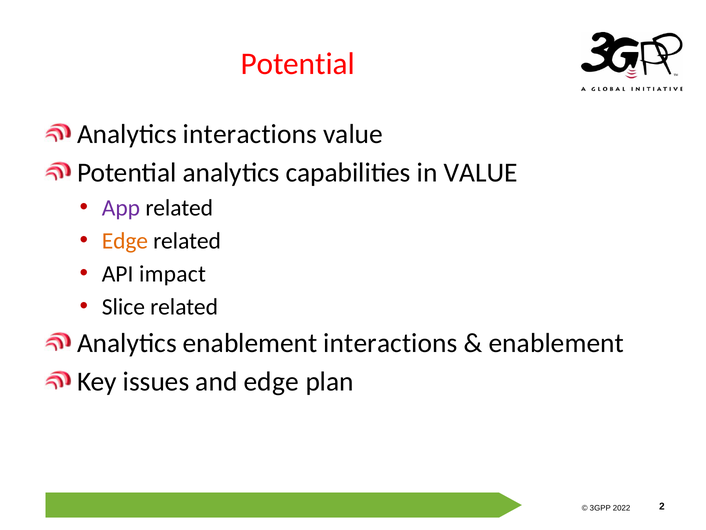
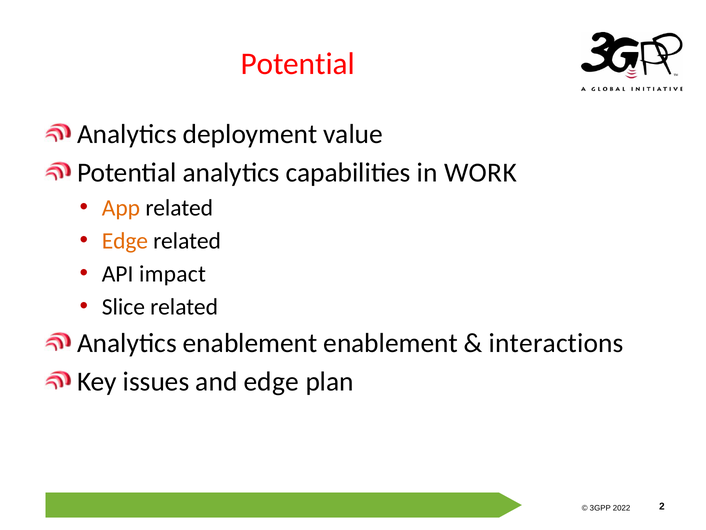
Analytics interactions: interactions -> deployment (250, 134)
in VALUE: VALUE -> WORK (481, 173)
App colour: purple -> orange (121, 208)
enablement interactions: interactions -> enablement (391, 343)
enablement: enablement -> interactions (556, 343)
